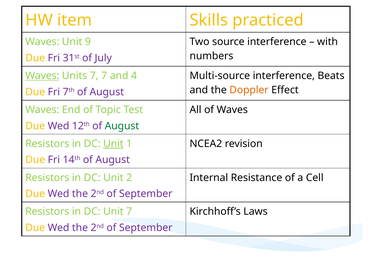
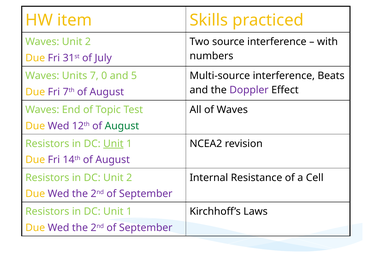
Waves Unit 9: 9 -> 2 (88, 42)
Waves underline: present -> none (42, 76)
7 7: 7 -> 0 (104, 76)
4: 4 -> 5 (134, 76)
Doppler colour: orange -> purple (249, 90)
7: 7 -> 1 (129, 212)
